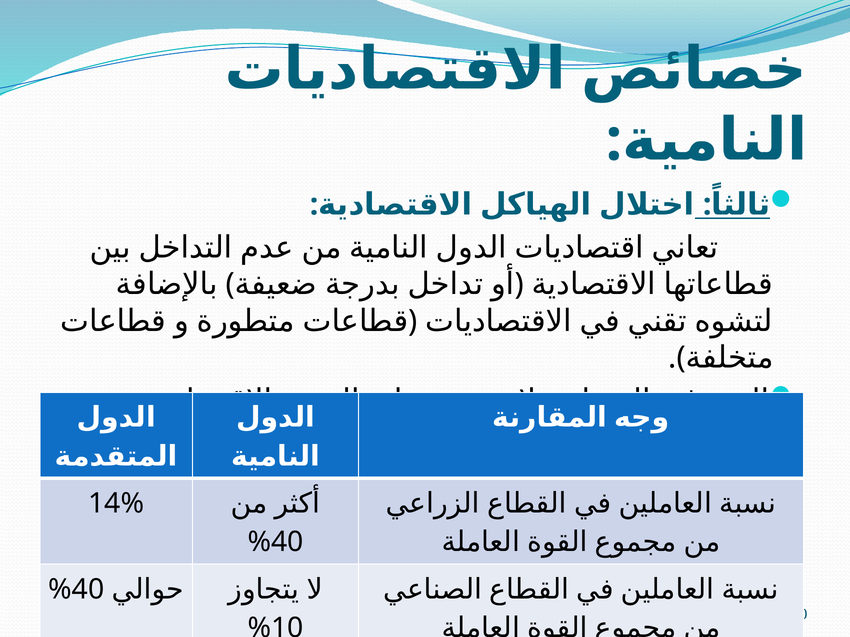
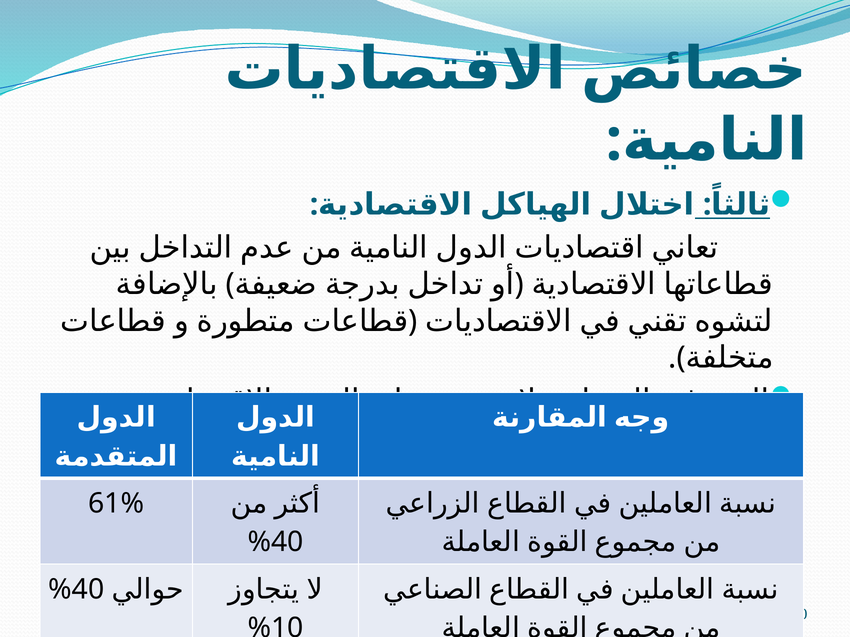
14%: 14% -> 61% (116, 504)
